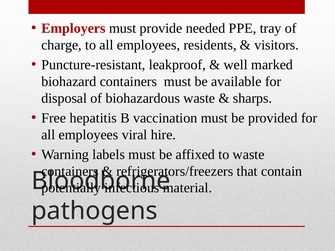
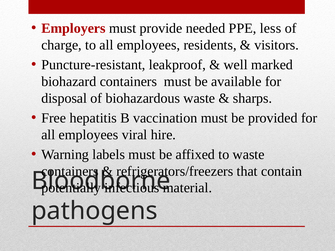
tray: tray -> less (271, 28)
